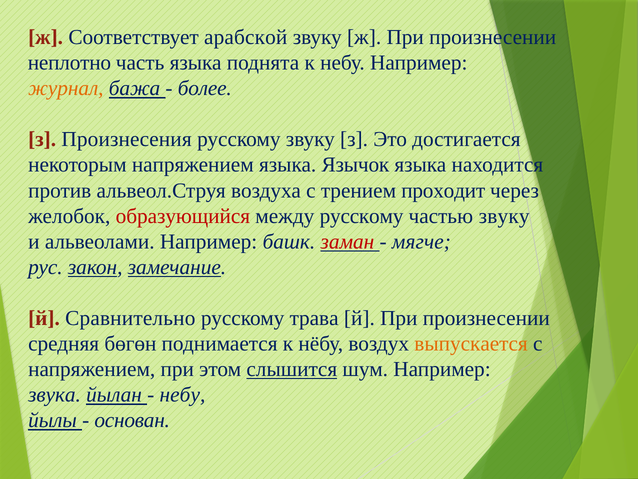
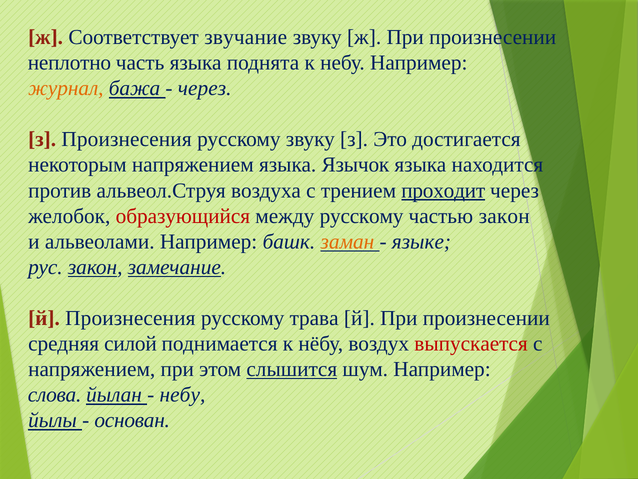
арабской: арабской -> звучание (246, 37)
более: более -> через (205, 88)
проходит underline: none -> present (443, 190)
частью звуку: звуку -> закон (504, 216)
заман colour: red -> orange (347, 241)
мягче: мягче -> языке (421, 241)
й Сравнительно: Сравнительно -> Произнесения (130, 318)
бөгөн: бөгөн -> силой (130, 343)
выпускается colour: orange -> red (471, 343)
звука: звука -> слова (55, 394)
